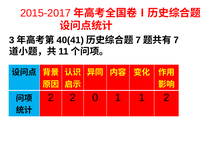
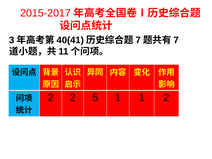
0: 0 -> 5 (95, 98)
